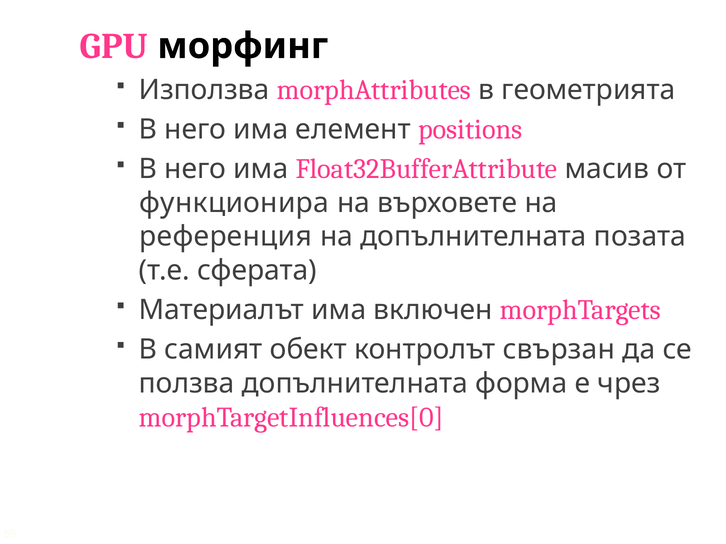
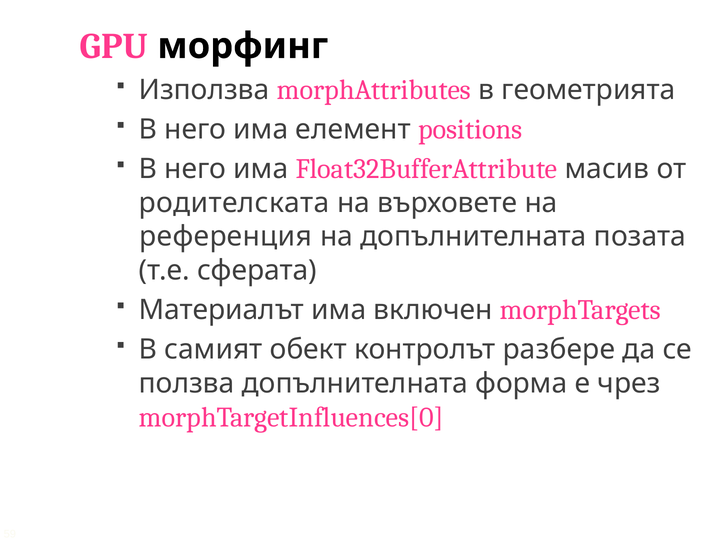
функционира: функционира -> родителската (234, 203)
свързан: свързан -> разбере (559, 350)
